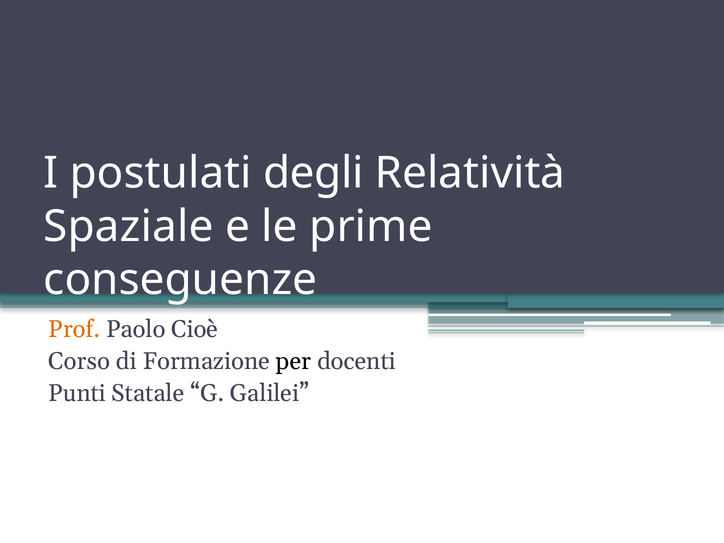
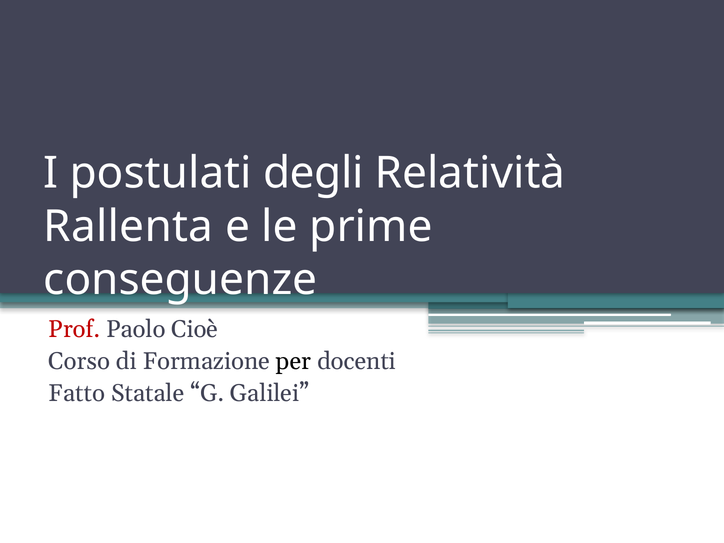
Spaziale: Spaziale -> Rallenta (128, 226)
Prof colour: orange -> red (74, 329)
Punti: Punti -> Fatto (77, 393)
